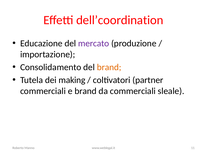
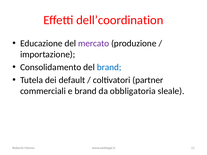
brand colour: orange -> blue (109, 67)
making: making -> default (72, 80)
da commerciali: commerciali -> obbligatoria (133, 91)
